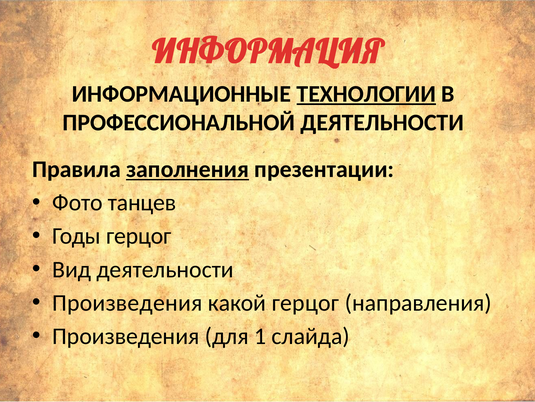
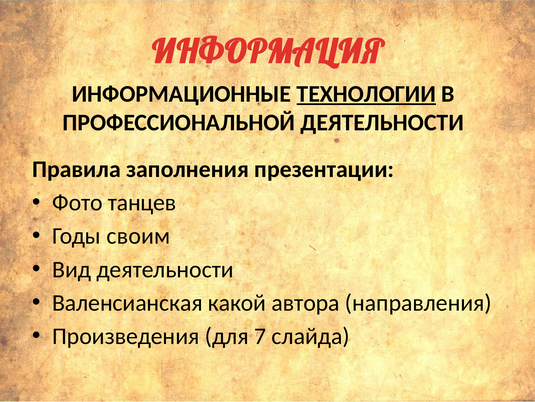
заполнения underline: present -> none (188, 169)
Годы герцог: герцог -> своим (138, 236)
Произведения: Произведения -> Валенсианская (127, 302)
какой герцог: герцог -> автора (306, 302)
1: 1 -> 7 (260, 336)
